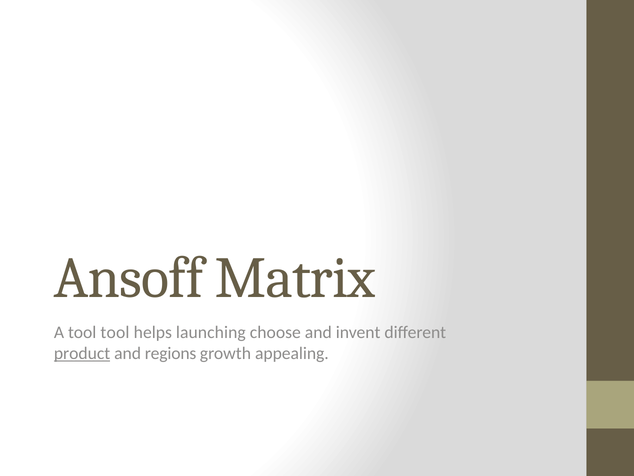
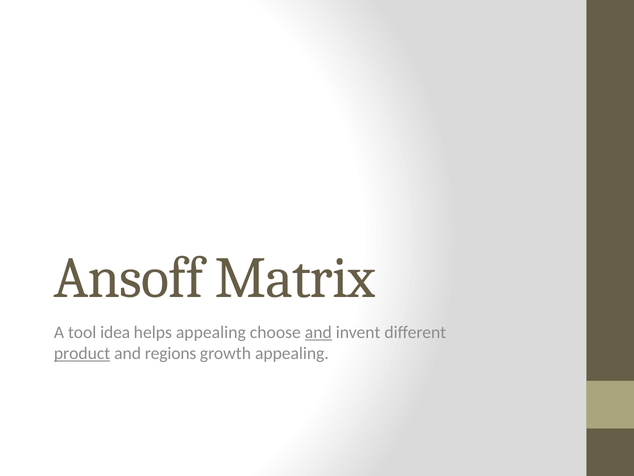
tool tool: tool -> idea (115, 332)
helps launching: launching -> appealing (211, 332)
and underline: none -> present (318, 332)
